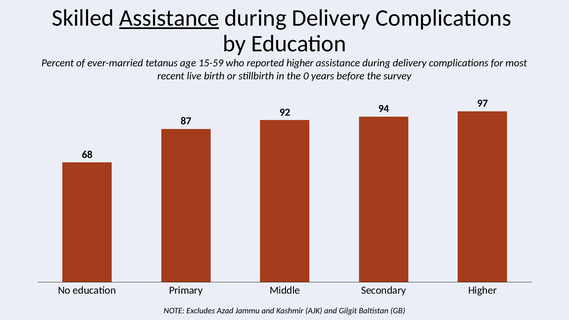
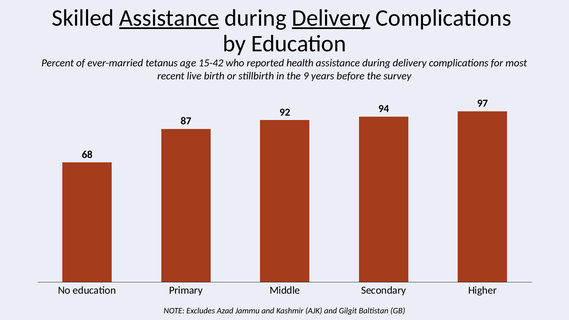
Delivery underline: none -> present (331, 18)
15-59: 15-59 -> 15-42 (211, 63)
reported higher: higher -> health (300, 63)
0: 0 -> 9 (306, 76)
